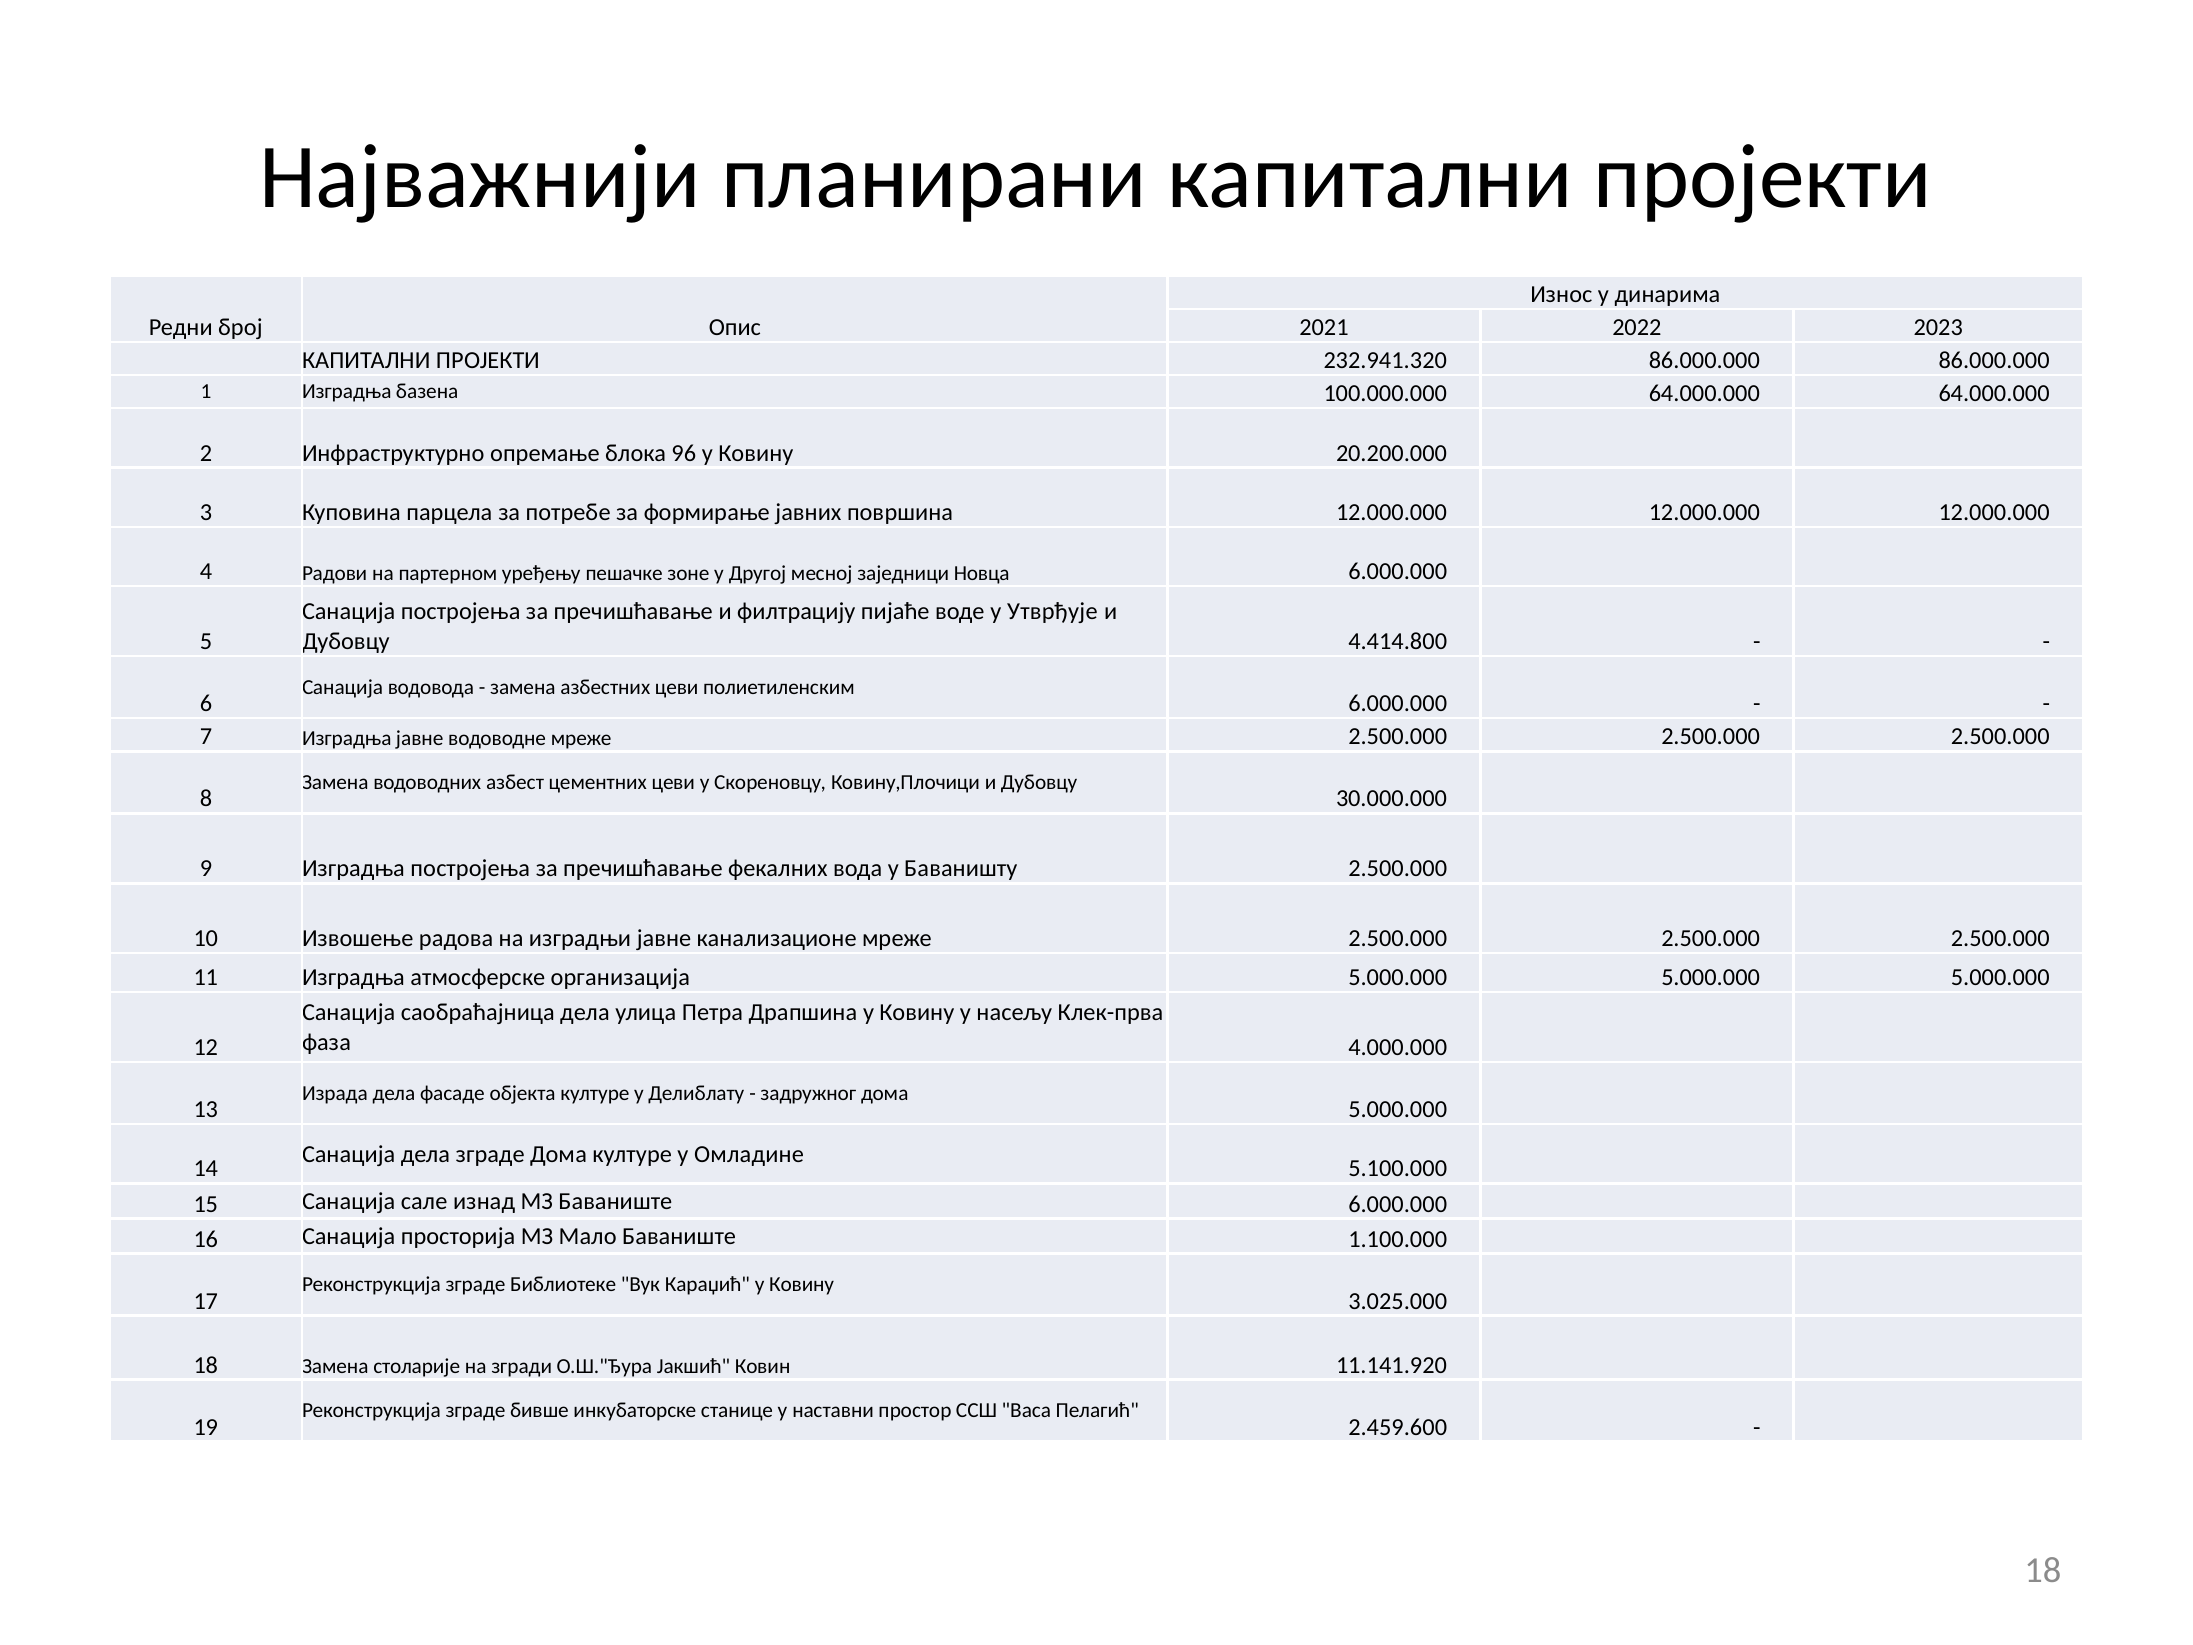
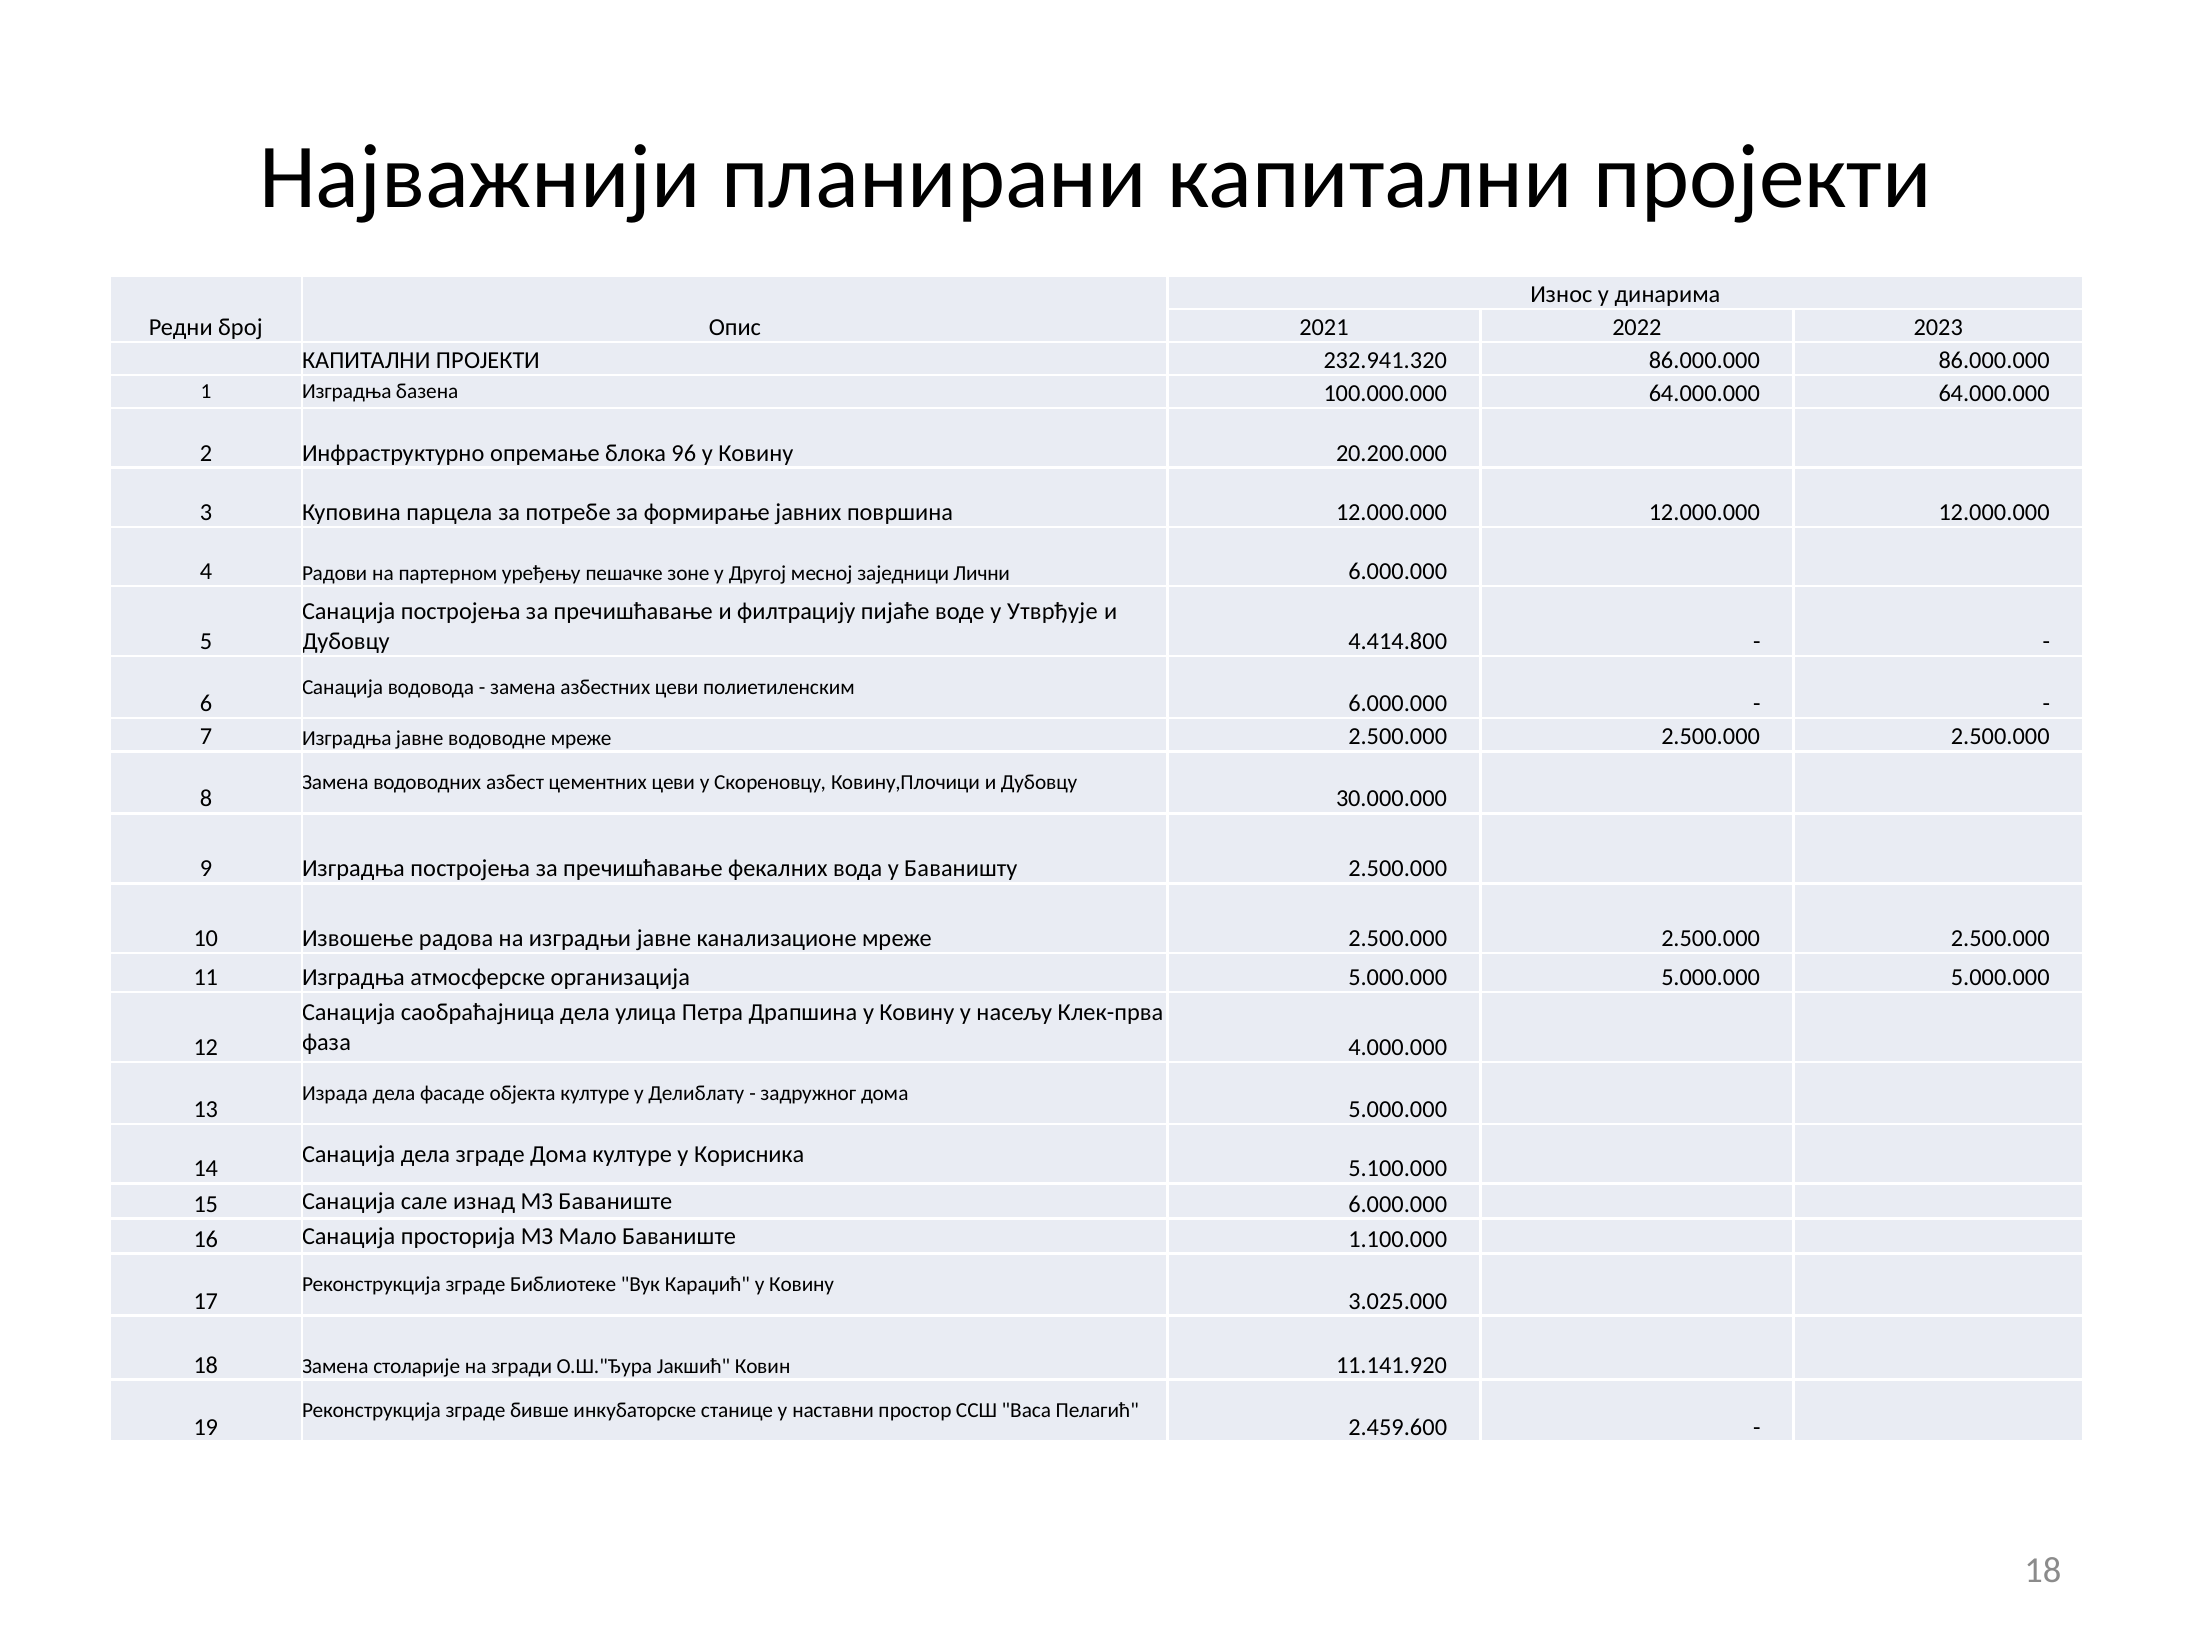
Новца: Новца -> Лични (982, 573)
Омладине: Омладине -> Корисника (749, 1154)
